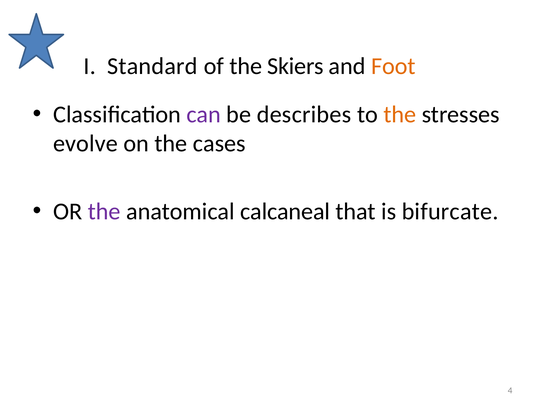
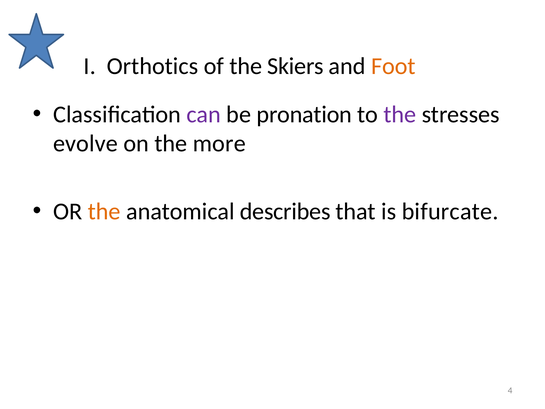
Standard: Standard -> Orthotics (152, 66)
describes: describes -> pronation (304, 114)
the colour: orange -> purple (400, 114)
cases: cases -> more (219, 143)
the colour: purple -> orange (104, 211)
calcaneal: calcaneal -> describes (285, 211)
